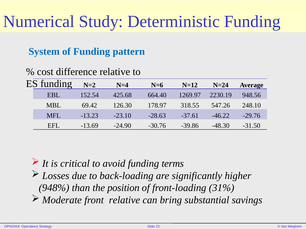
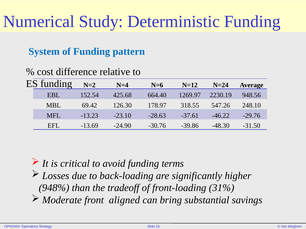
position: position -> tradeoff (123, 188)
front relative: relative -> aligned (124, 201)
